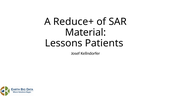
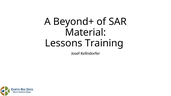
Reduce+: Reduce+ -> Beyond+ (74, 22)
Patients: Patients -> Training (104, 43)
